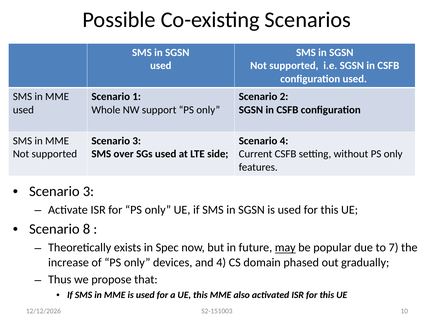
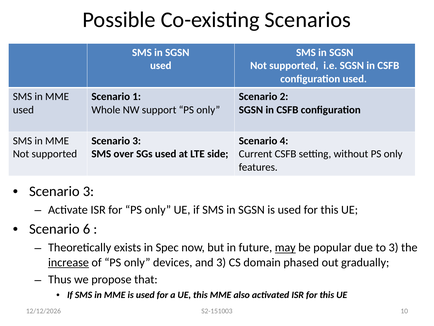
8: 8 -> 6 (87, 229)
to 7: 7 -> 3 (394, 247)
increase underline: none -> present (69, 262)
and 4: 4 -> 3 (221, 262)
